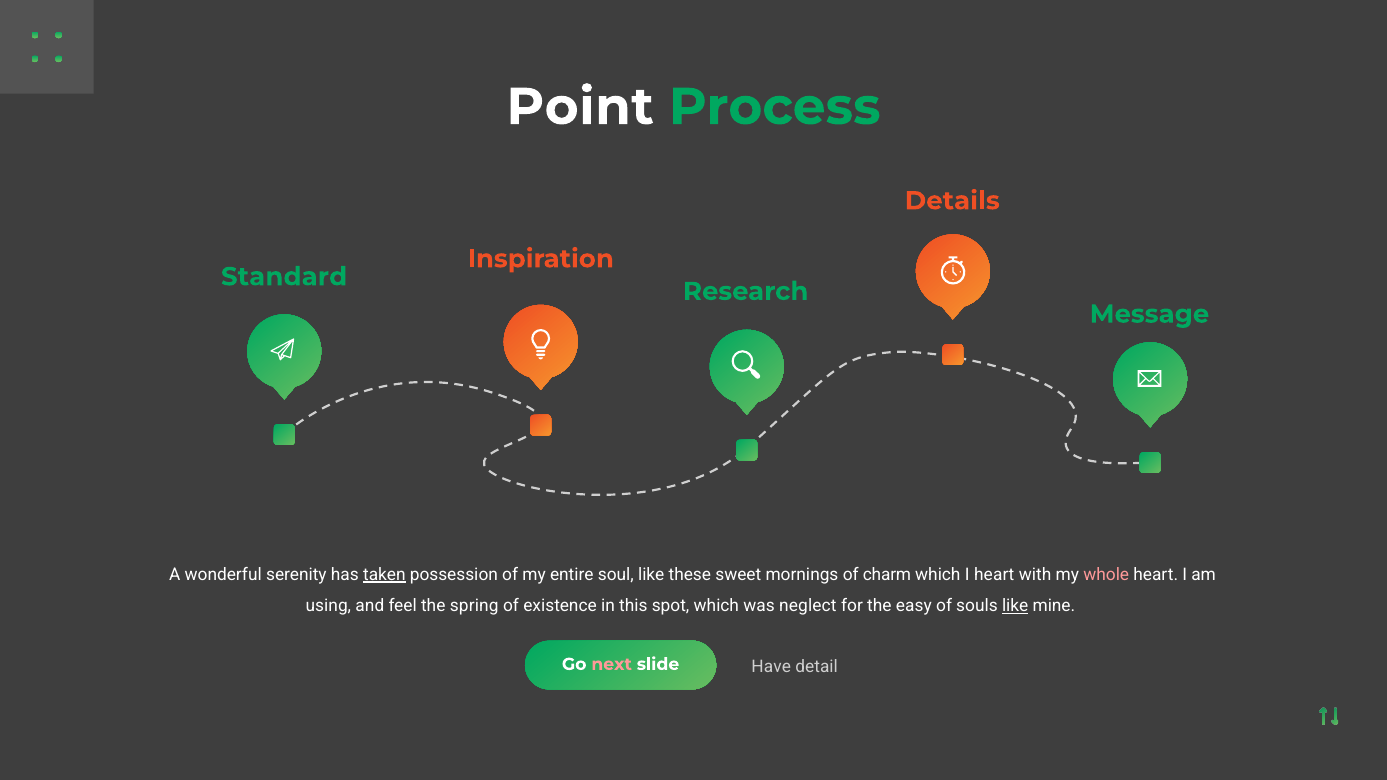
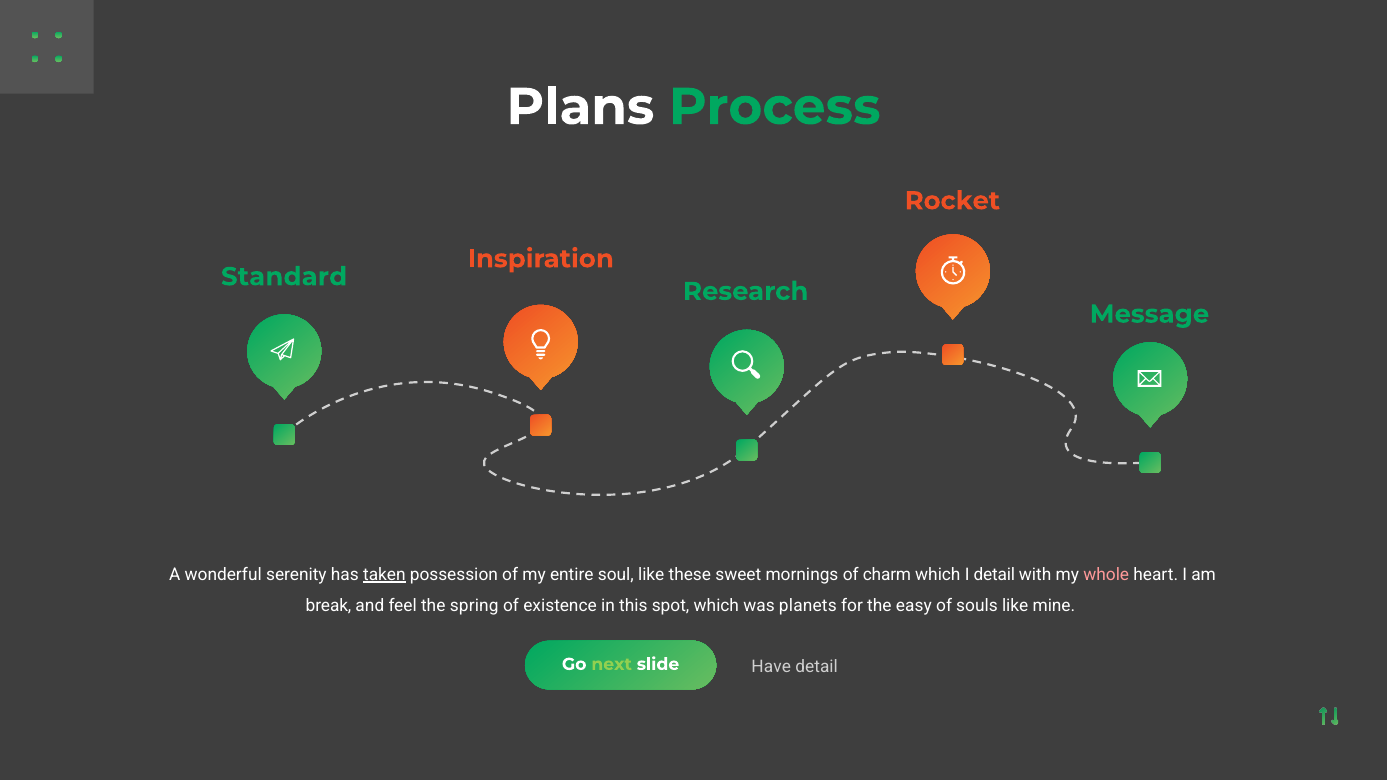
Point: Point -> Plans (580, 107)
Details: Details -> Rocket (952, 201)
I heart: heart -> detail (994, 575)
using: using -> break (328, 606)
neglect: neglect -> planets (808, 606)
like underline: present -> none (1015, 606)
next colour: pink -> light green (612, 664)
